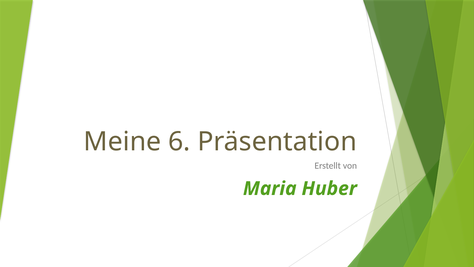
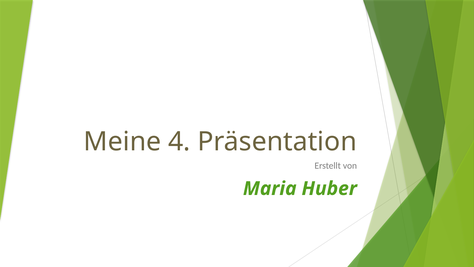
6: 6 -> 4 (179, 142)
